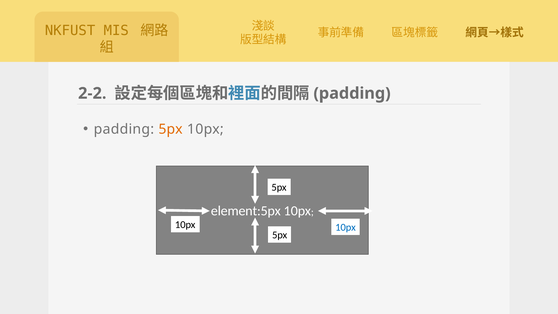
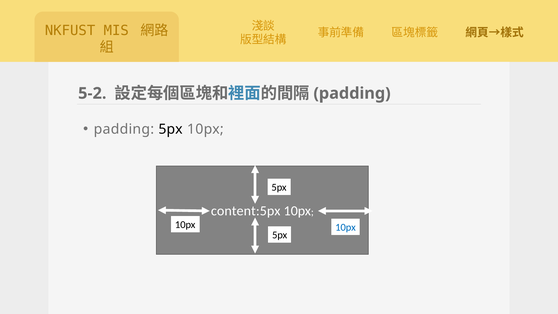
2-2: 2-2 -> 5-2 (92, 93)
5px colour: orange -> black (171, 129)
element:5px: element:5px -> content:5px (246, 211)
